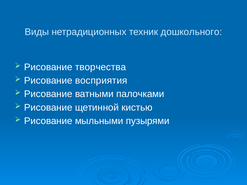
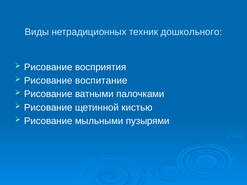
творчества: творчества -> восприятия (101, 67)
восприятия: восприятия -> воспитание (101, 81)
